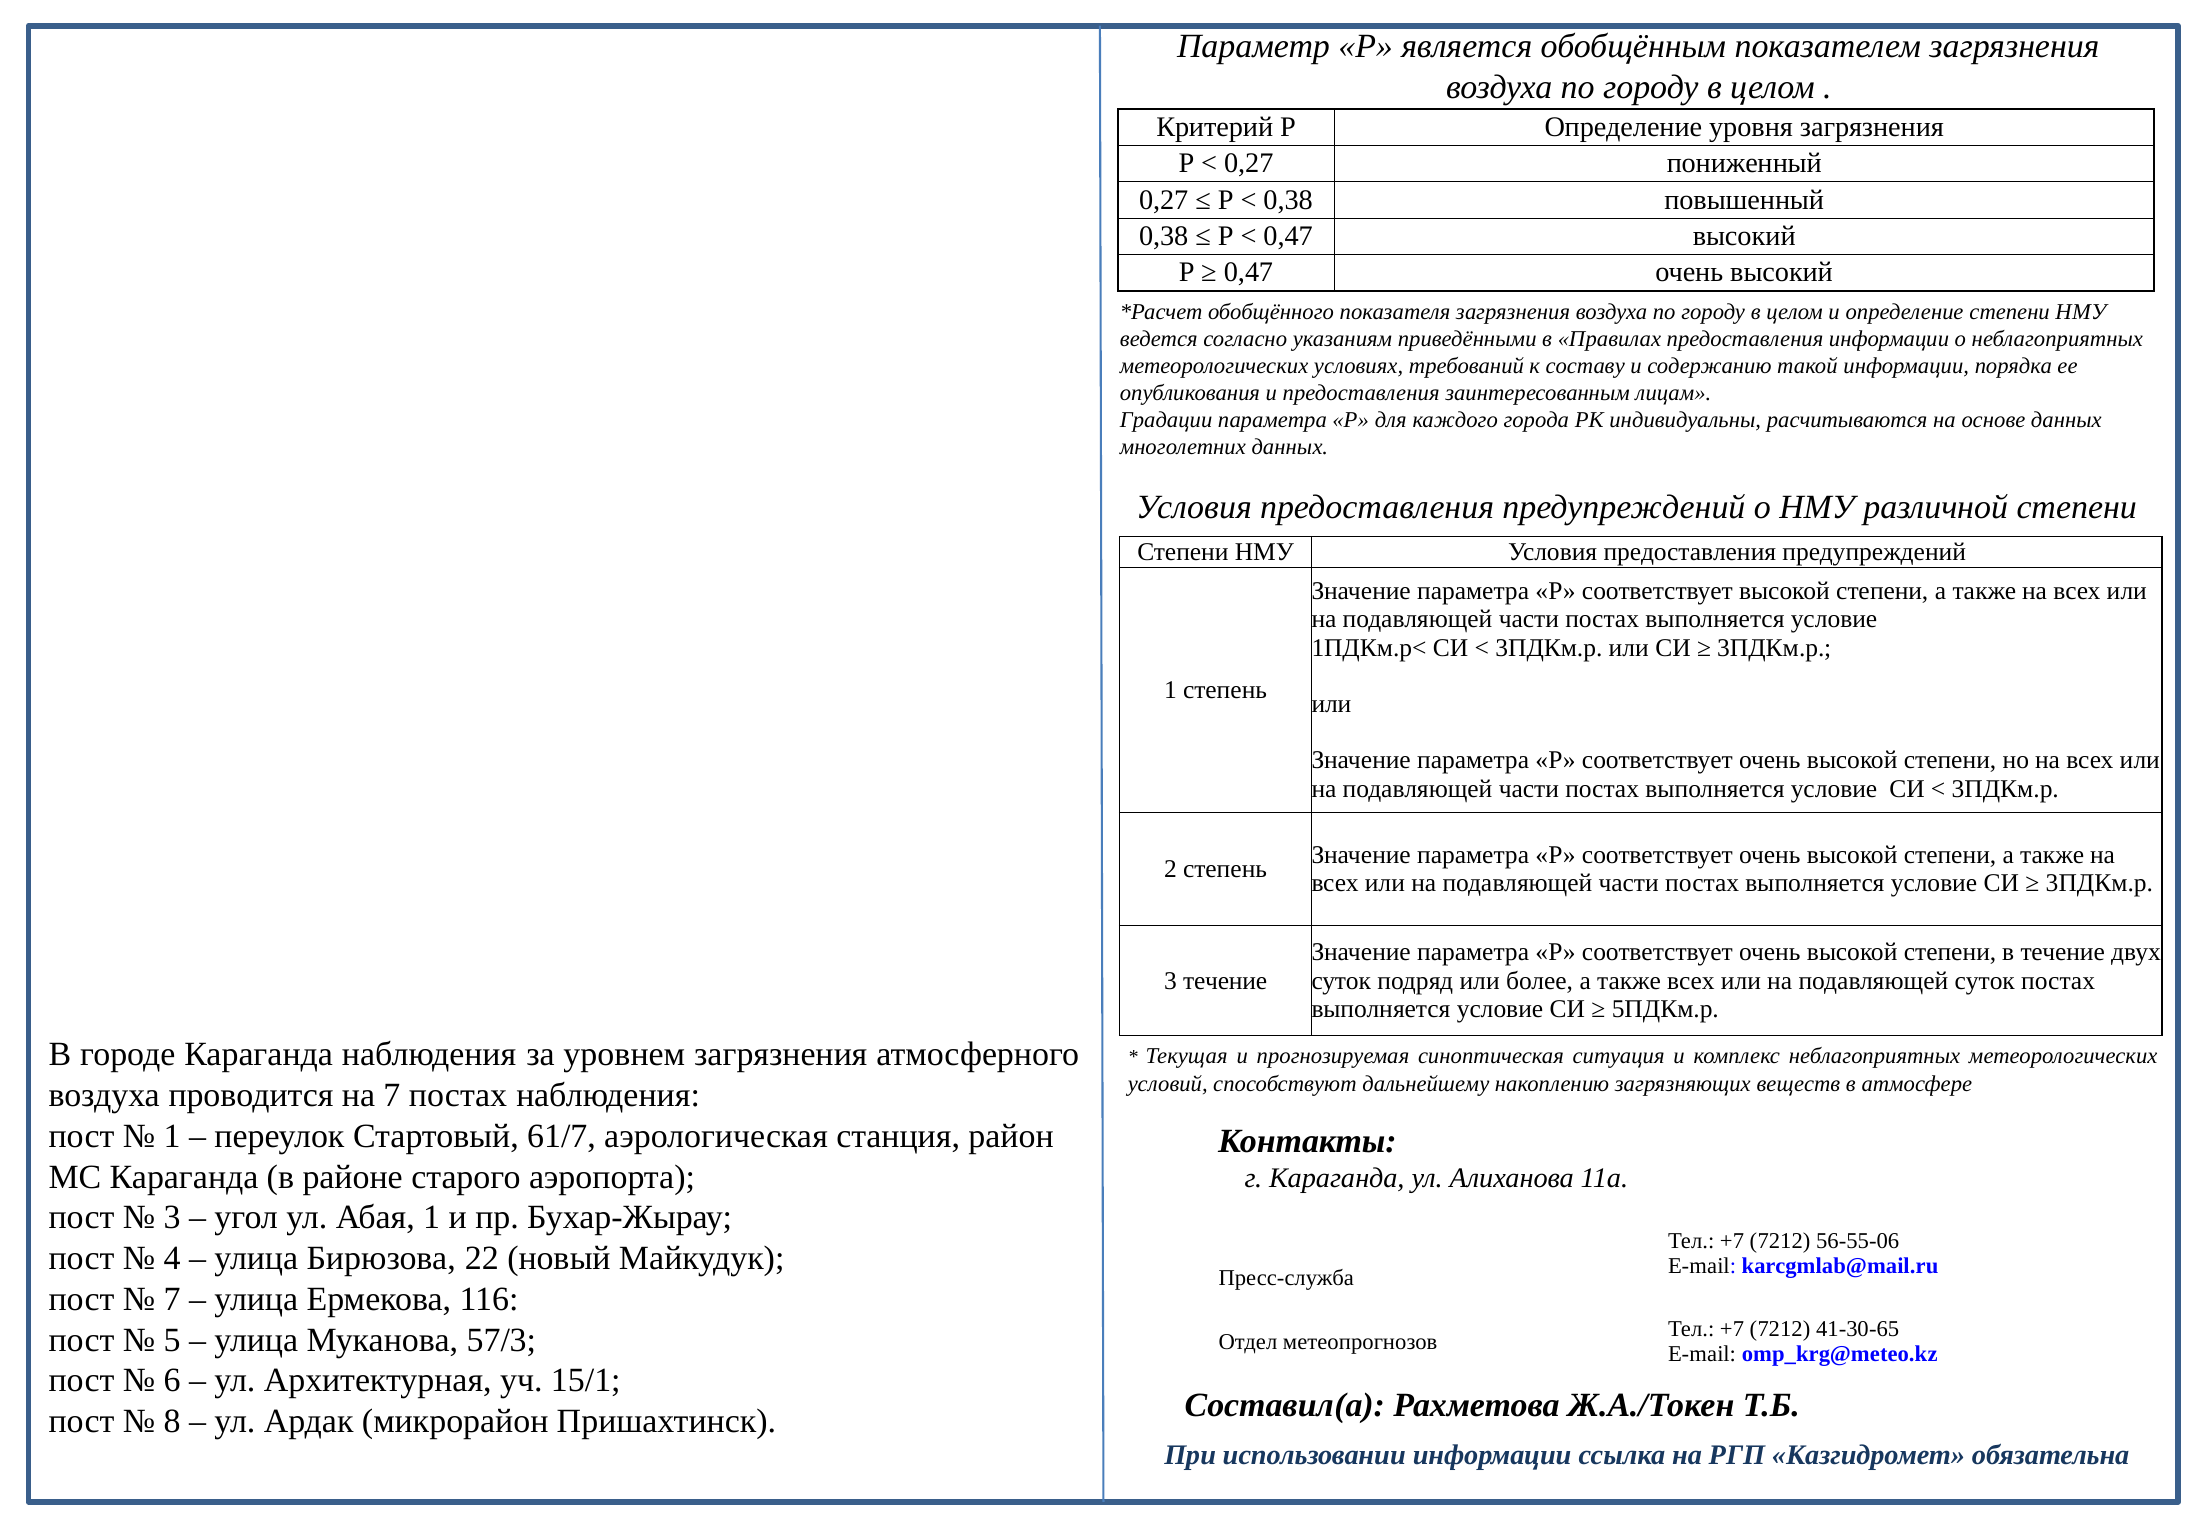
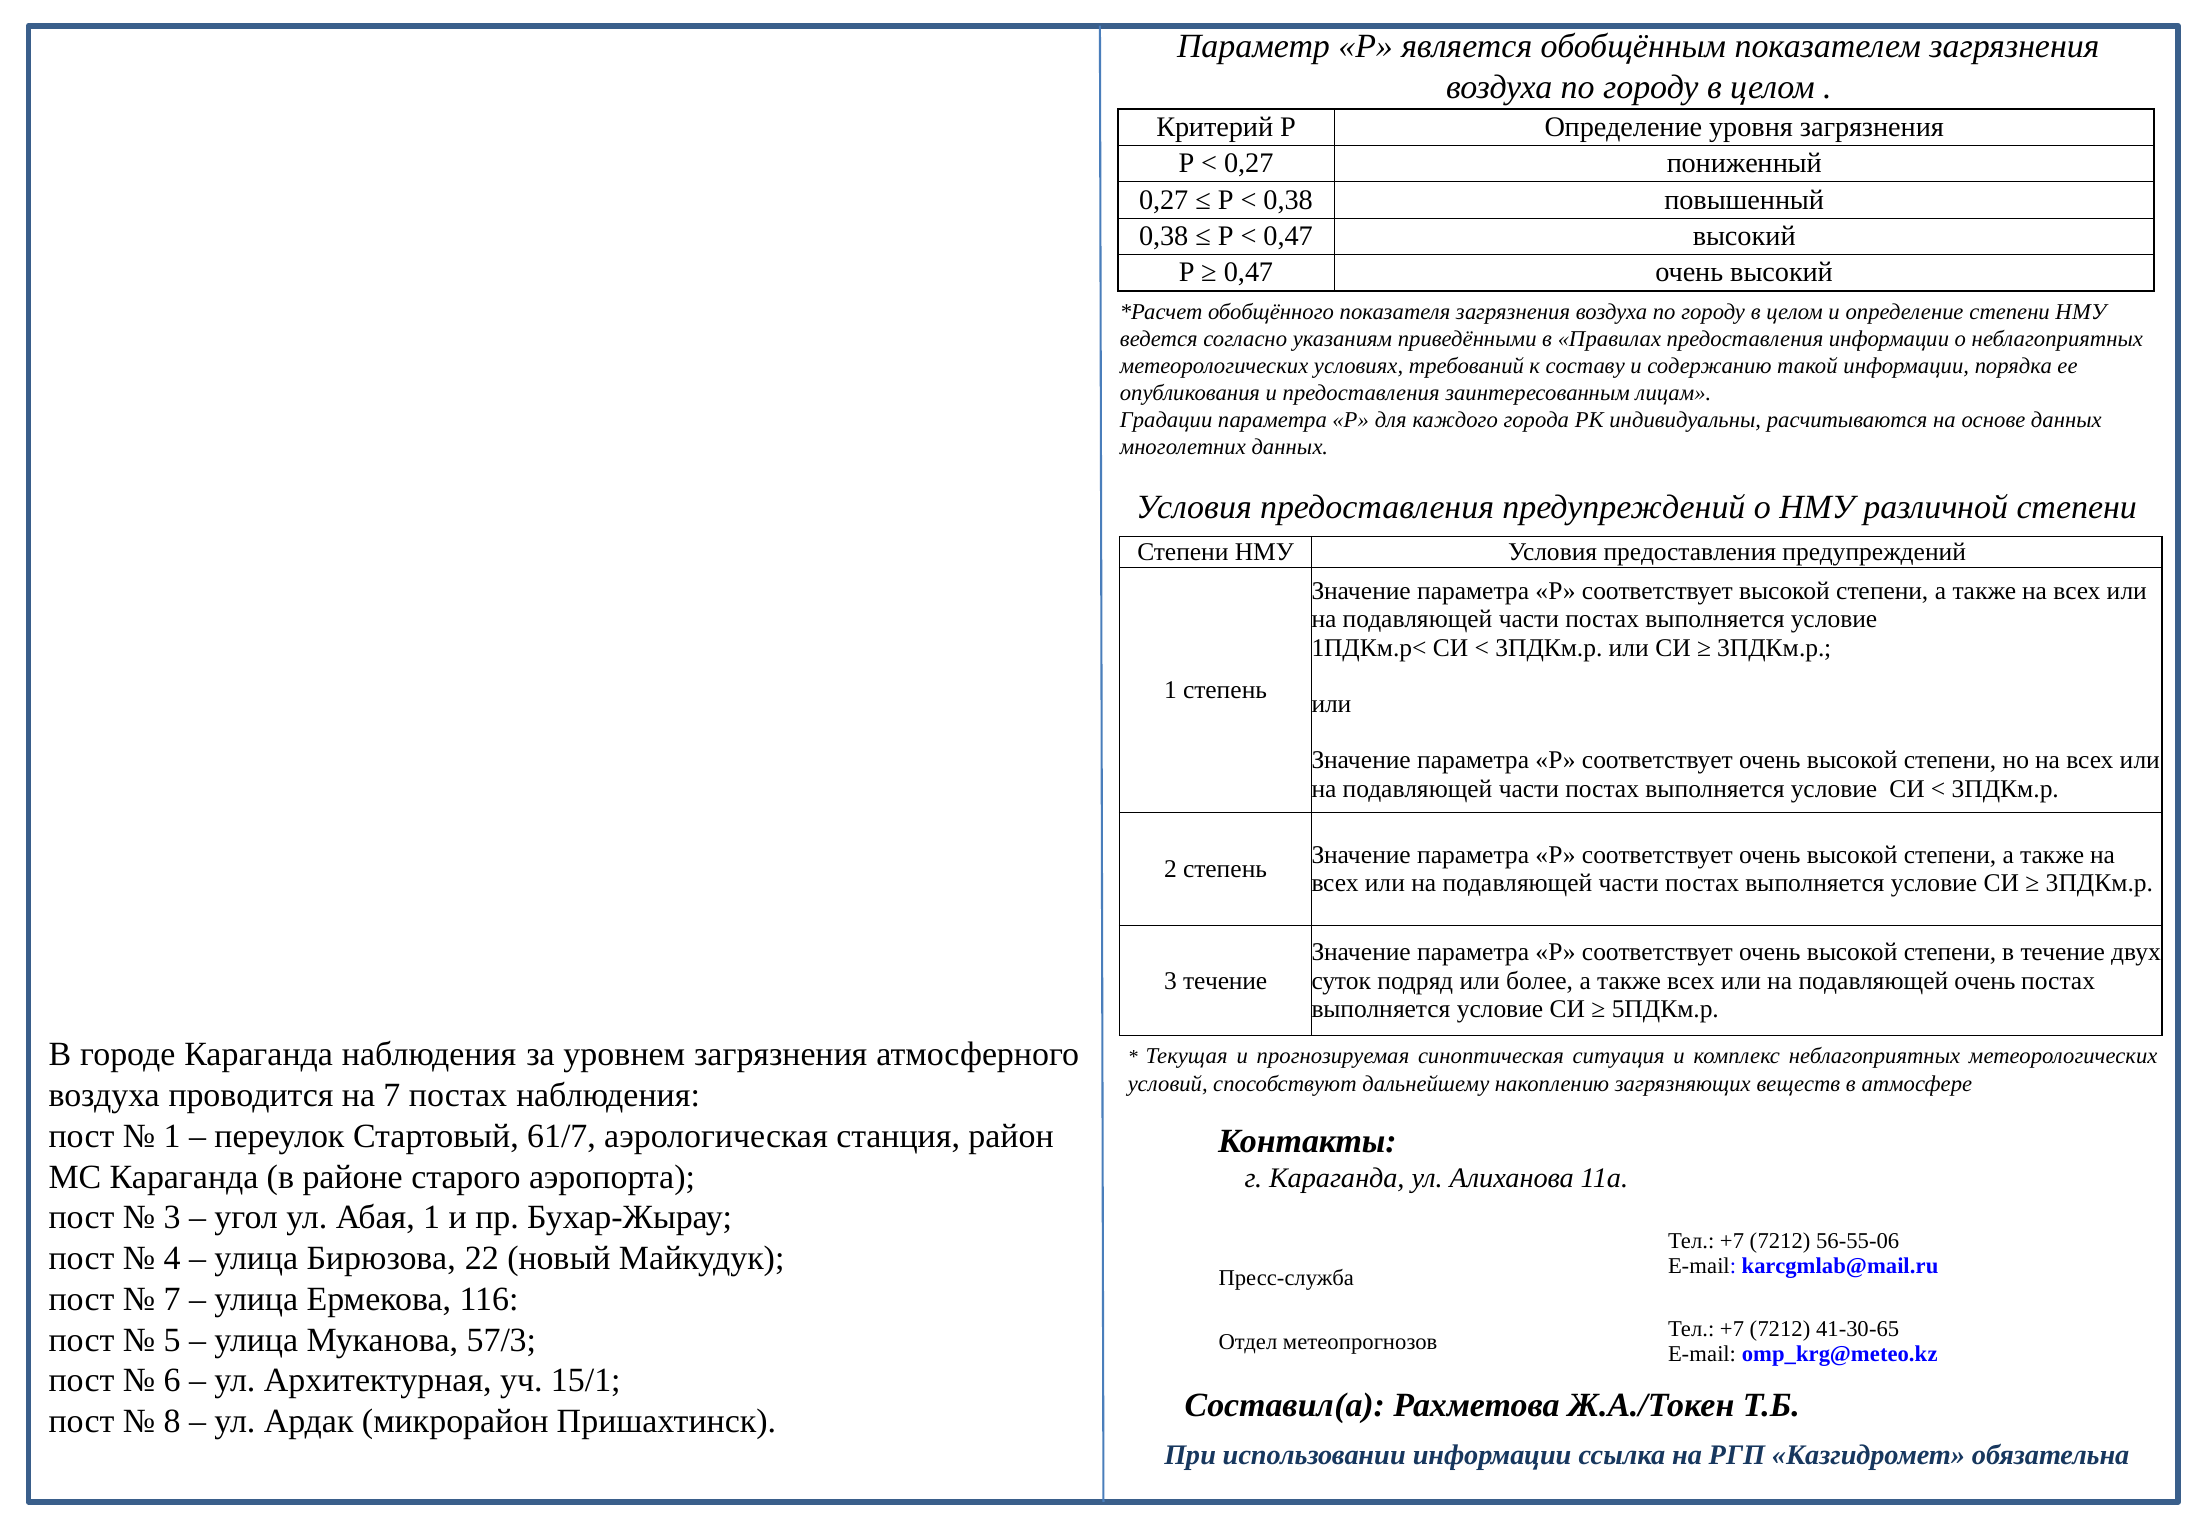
подавляющей суток: суток -> очень (1985, 981)
